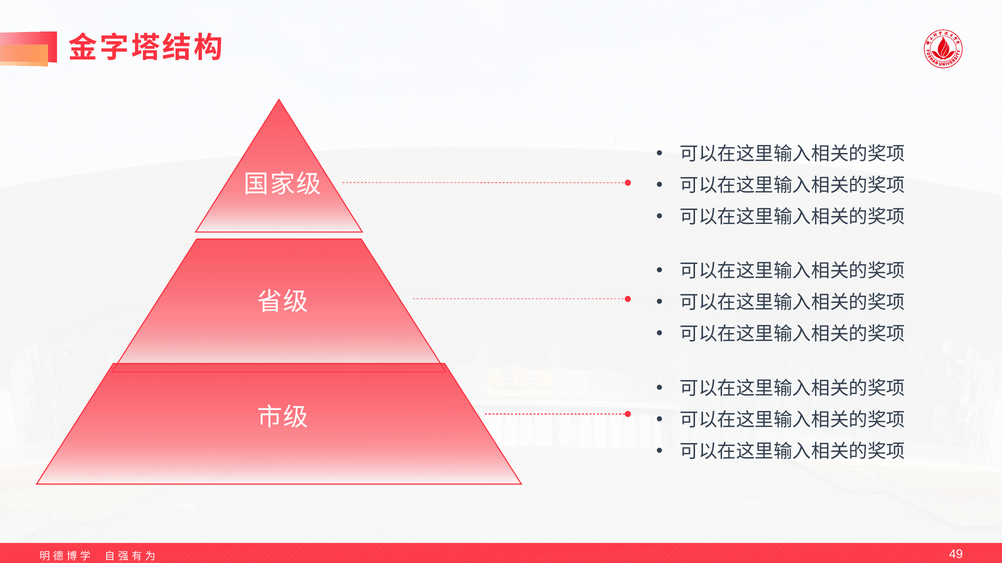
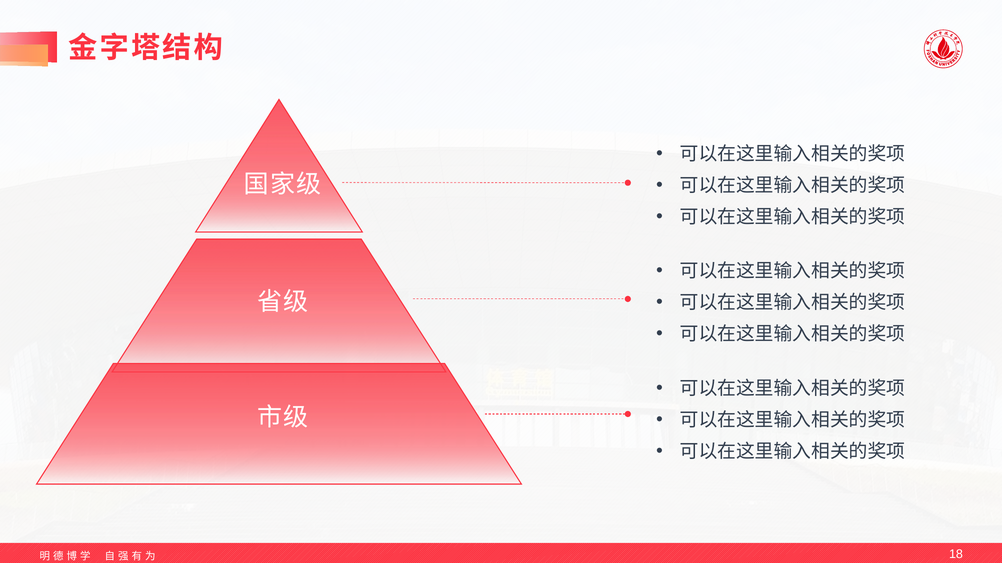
49: 49 -> 18 (956, 555)
